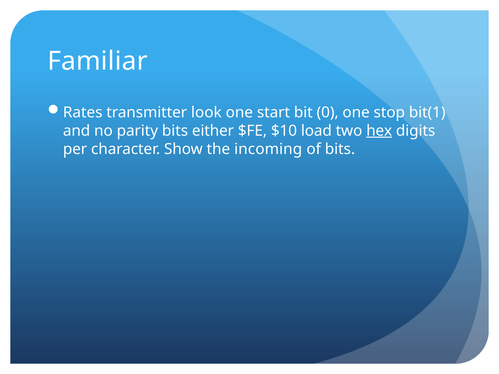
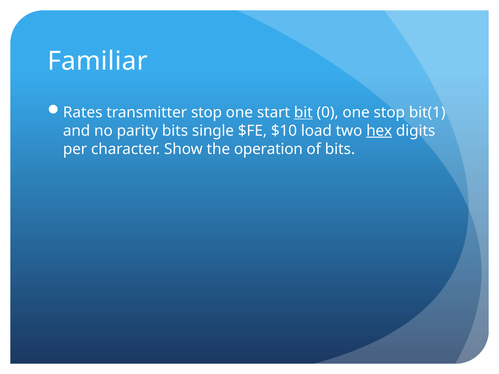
transmitter look: look -> stop (207, 113)
bit underline: none -> present (303, 113)
either: either -> single (213, 131)
incoming: incoming -> operation (268, 149)
